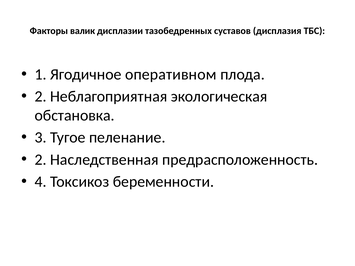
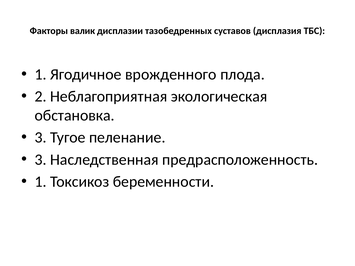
оперативном: оперативном -> врожденного (171, 74)
2: 2 -> 3 (41, 160)
4: 4 -> 1 (41, 182)
